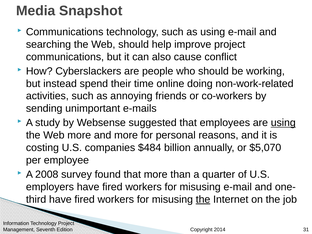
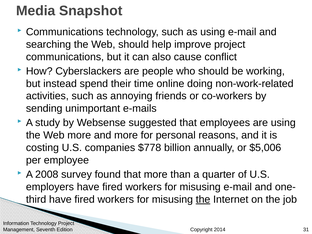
using underline: present -> none (283, 123)
$484: $484 -> $778 (150, 148)
$5,070: $5,070 -> $5,006 (265, 148)
